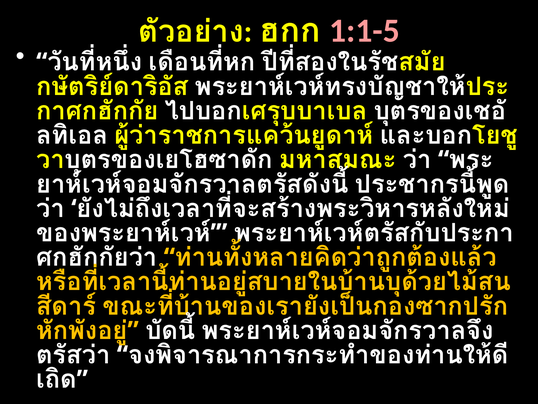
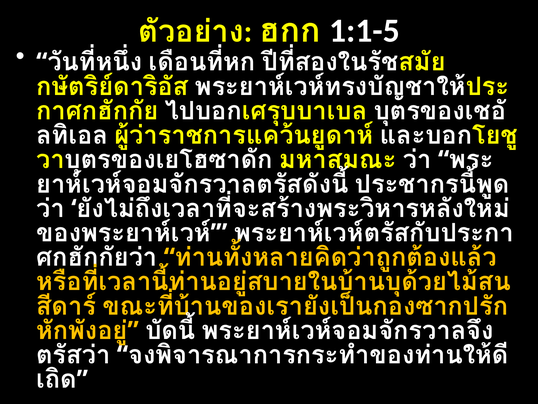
1:1-5 colour: pink -> white (364, 31)
